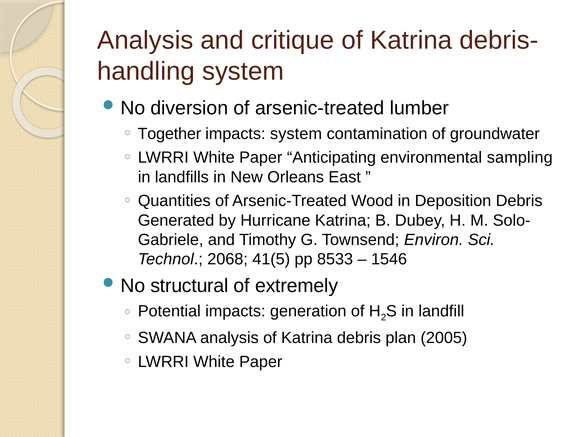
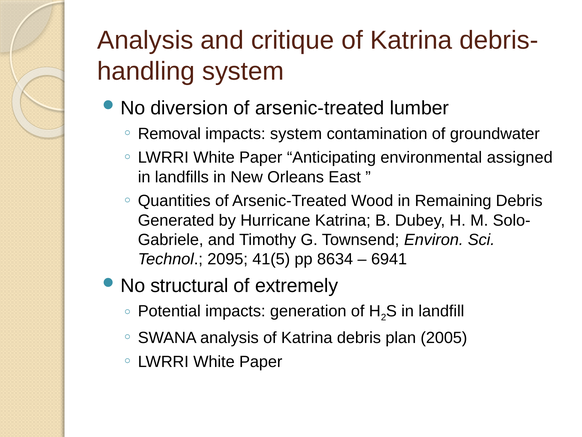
Together: Together -> Removal (169, 134)
sampling: sampling -> assigned (520, 157)
Deposition: Deposition -> Remaining (453, 201)
2068: 2068 -> 2095 (228, 259)
8533: 8533 -> 8634 (335, 259)
1546: 1546 -> 6941 (389, 259)
